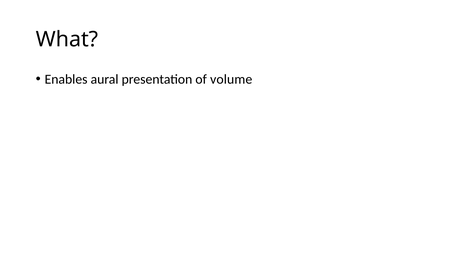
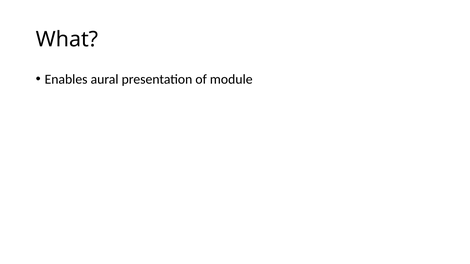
volume: volume -> module (231, 79)
